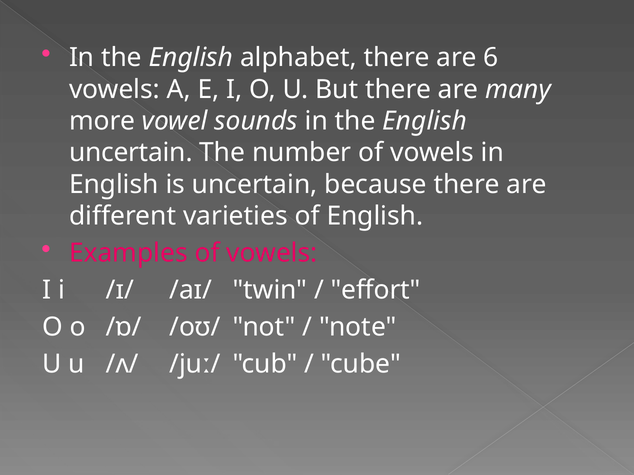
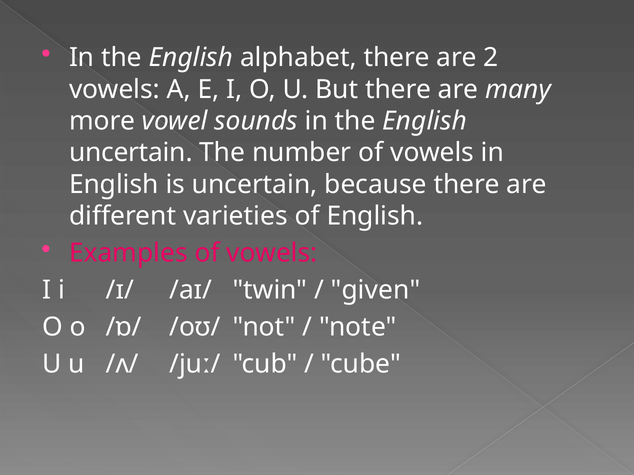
6: 6 -> 2 (491, 58)
effort: effort -> given (376, 290)
